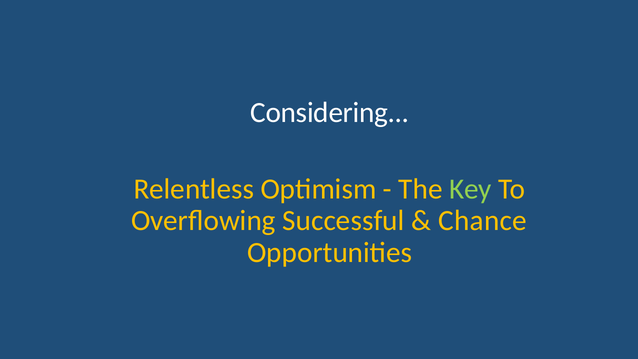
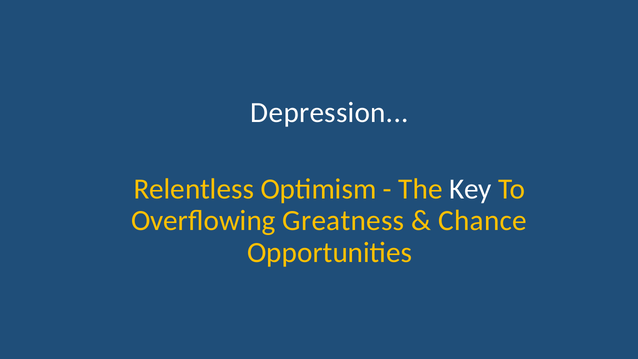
Considering: Considering -> Depression (330, 113)
Key colour: light green -> white (470, 189)
Successful: Successful -> Greatness (343, 221)
